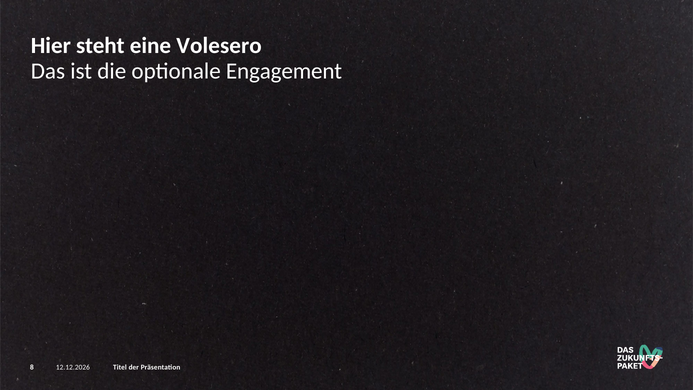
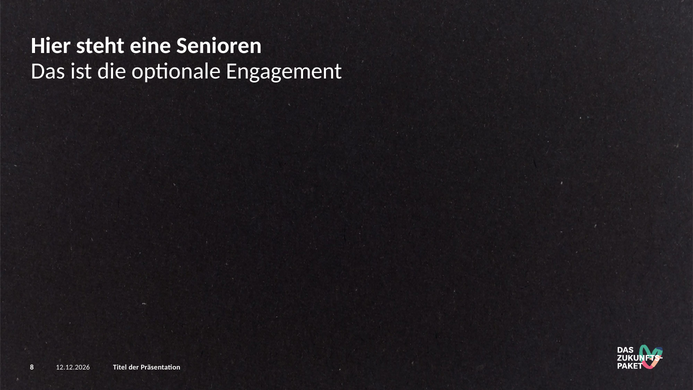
Volesero: Volesero -> Senioren (219, 46)
